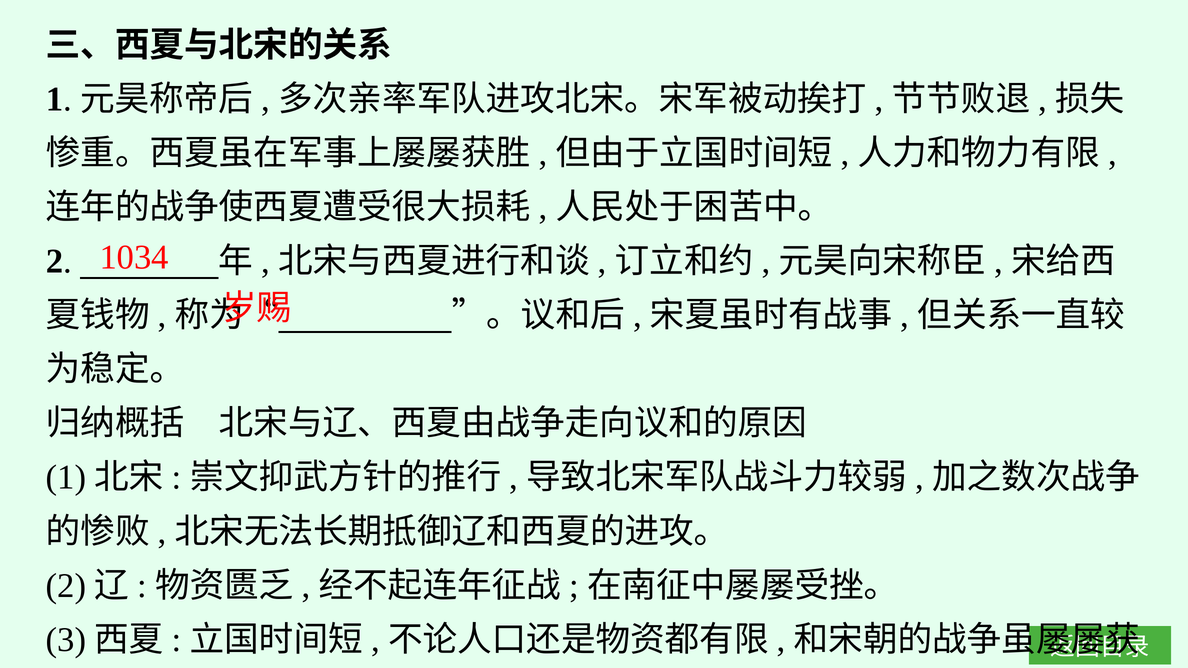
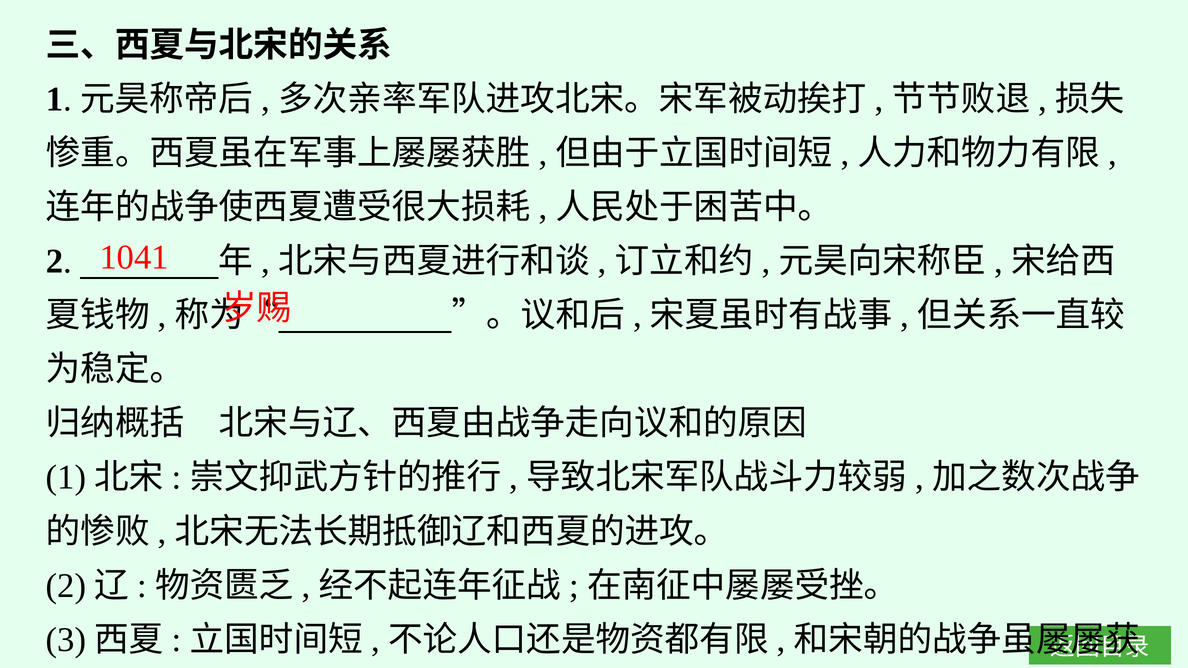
1034: 1034 -> 1041 (134, 257)
